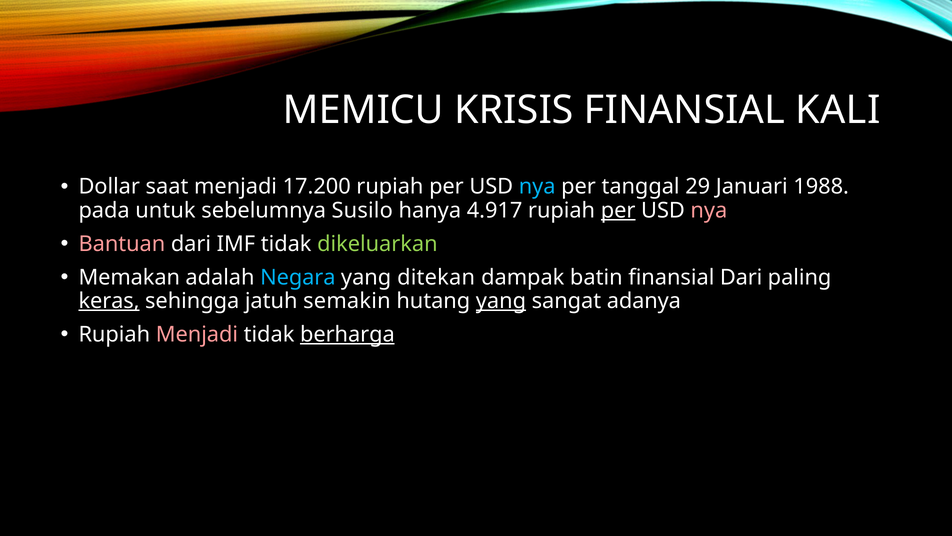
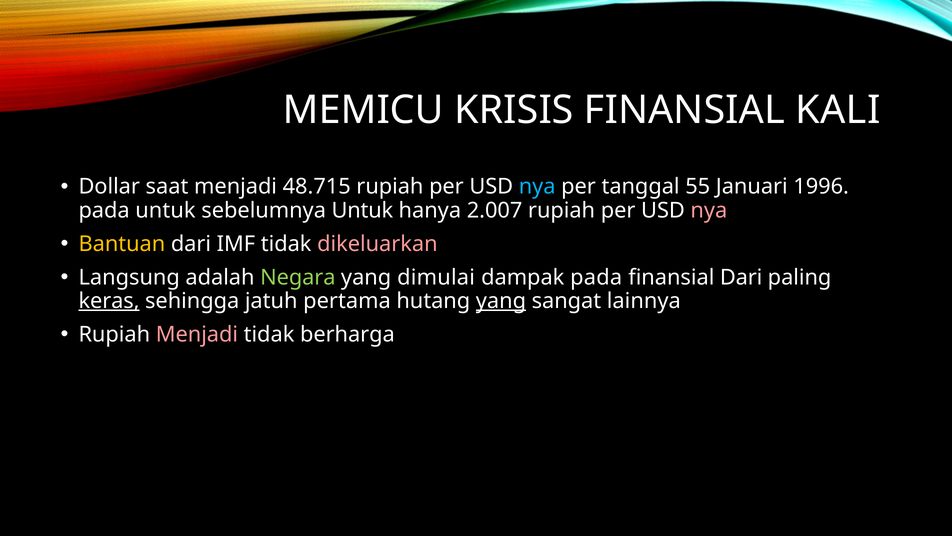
17.200: 17.200 -> 48.715 (317, 187)
29: 29 -> 55 (698, 187)
1988: 1988 -> 1996 (821, 187)
sebelumnya Susilo: Susilo -> Untuk (362, 210)
4.917: 4.917 -> 2.007 (495, 210)
per underline: present -> none (618, 210)
Bantuan colour: pink -> yellow (122, 244)
dikeluarkan colour: light green -> pink (377, 244)
Memakan: Memakan -> Langsung (129, 277)
Negara colour: light blue -> light green (298, 277)
ditekan: ditekan -> dimulai (436, 277)
dampak batin: batin -> pada (596, 277)
semakin: semakin -> pertama (347, 301)
adanya: adanya -> lainnya (644, 301)
berharga underline: present -> none (347, 334)
